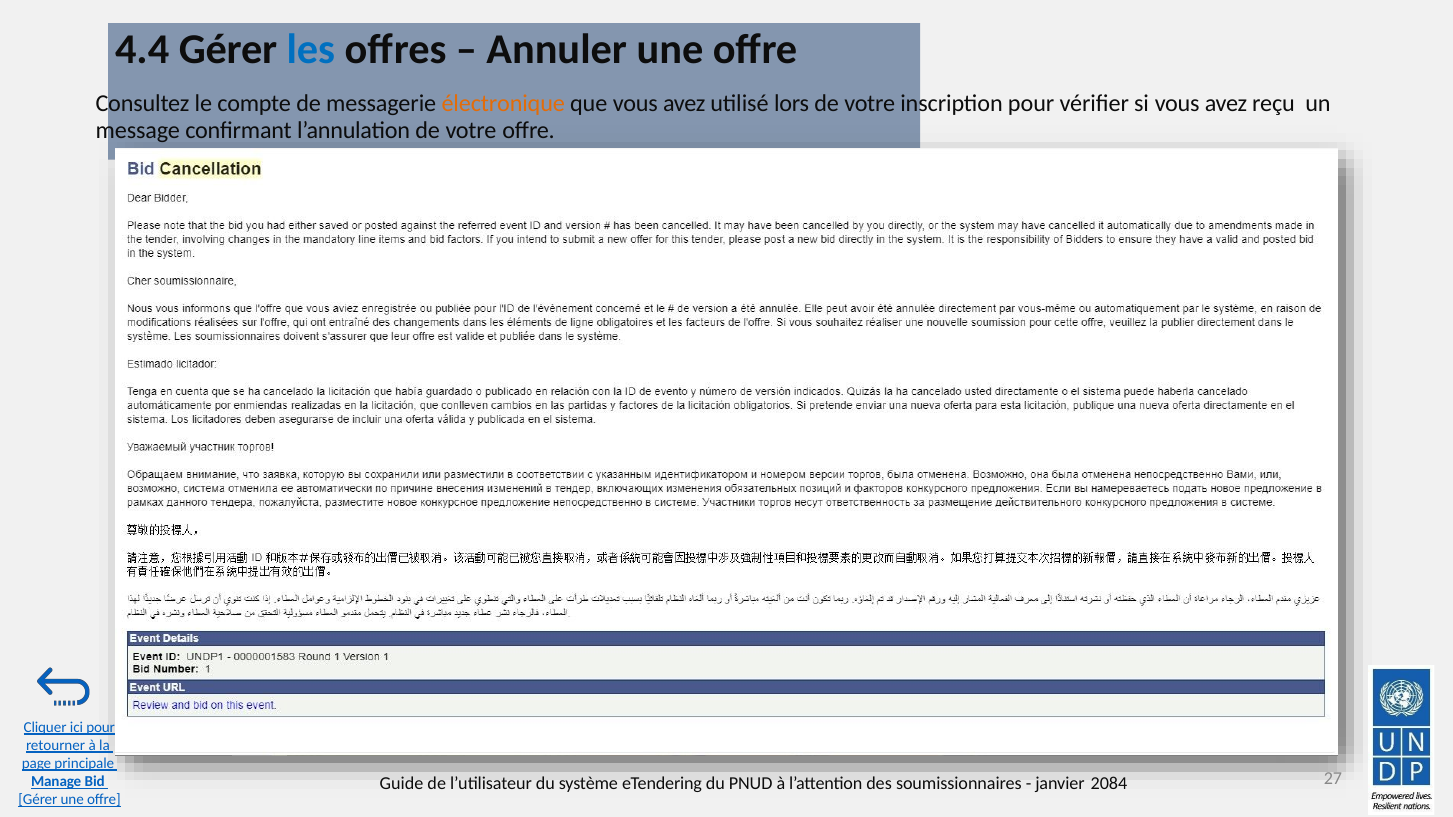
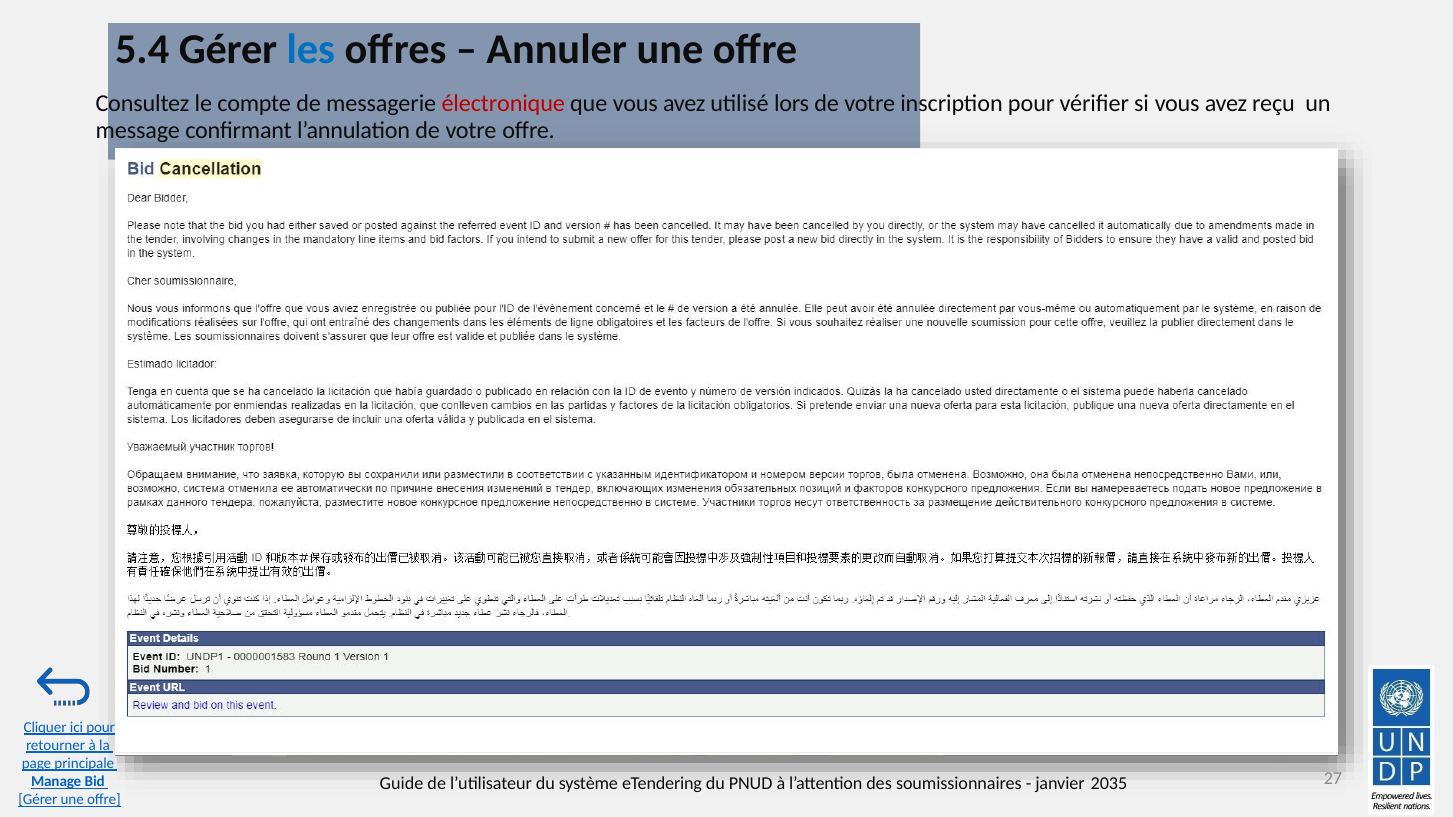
4.4: 4.4 -> 5.4 (142, 50)
électronique colour: orange -> red (503, 103)
2084: 2084 -> 2035 (1109, 784)
